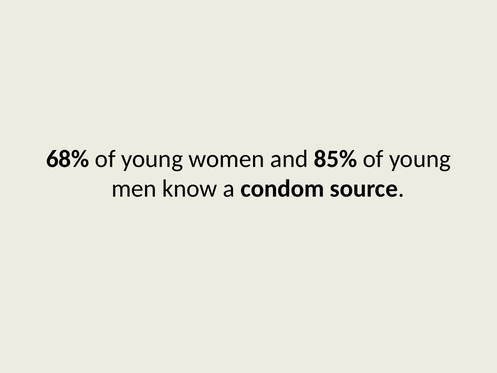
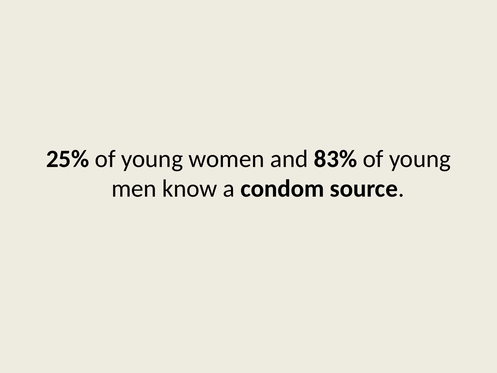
68%: 68% -> 25% (68, 159)
85%: 85% -> 83% (336, 159)
